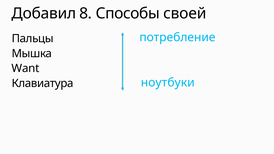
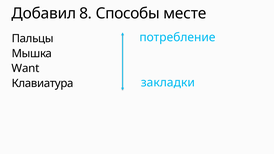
своей: своей -> месте (185, 13)
ноутбуки: ноутбуки -> закладки (168, 83)
